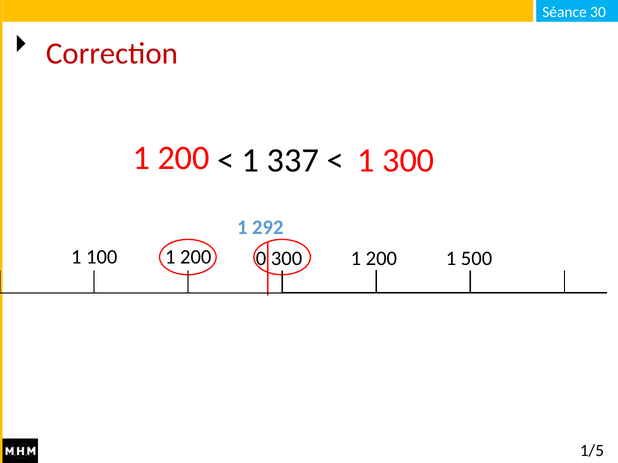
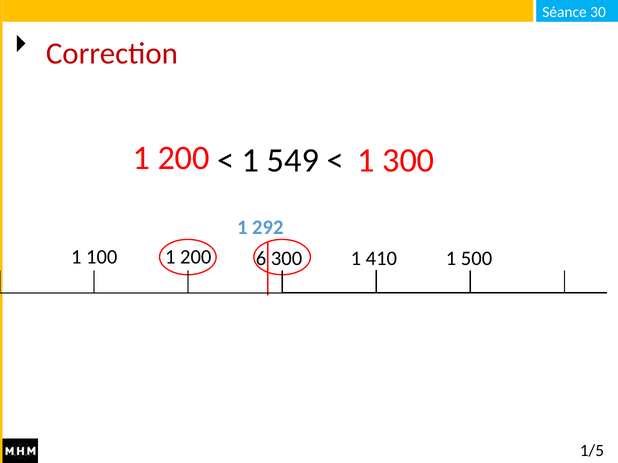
337: 337 -> 549 (293, 160)
0: 0 -> 6 (261, 259)
300 1 200: 200 -> 410 (381, 259)
